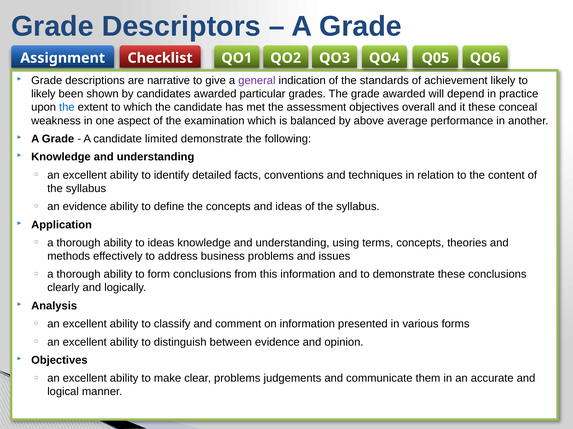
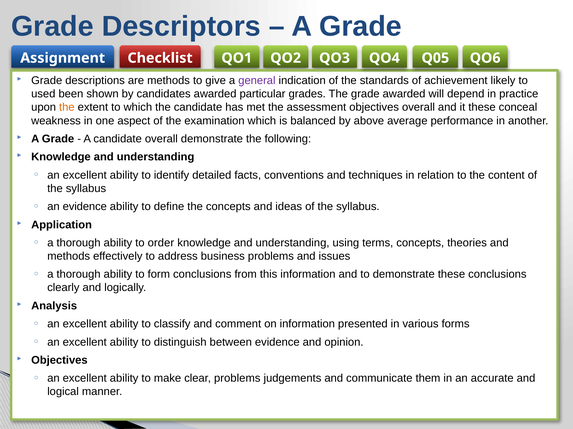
are narrative: narrative -> methods (169, 81)
likely: likely -> used (43, 94)
the colour: blue -> orange (67, 108)
candidate limited: limited -> overall (161, 139)
to ideas: ideas -> order (161, 243)
